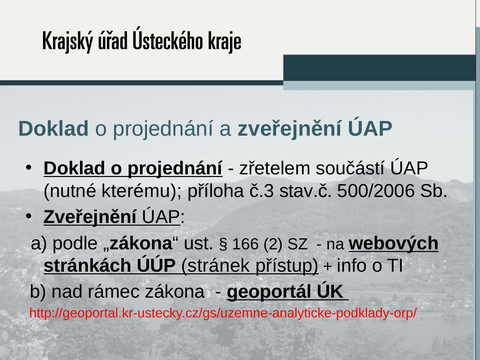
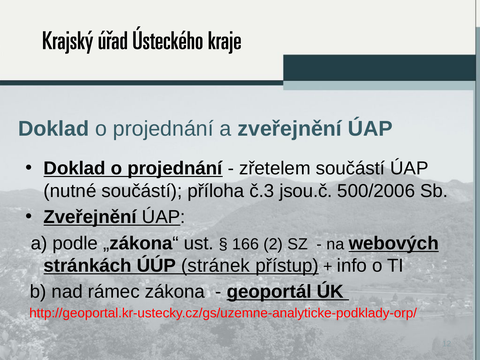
nutné kterému: kterému -> součástí (142, 191)
stav.č: stav.č -> jsou.č (306, 191)
